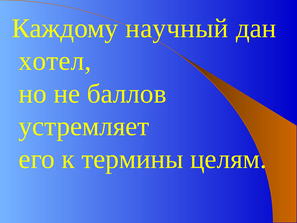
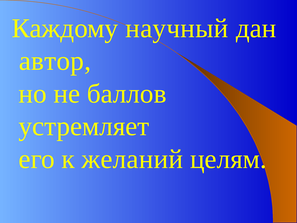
хотел: хотел -> автор (55, 61)
термины: термины -> желаний (132, 159)
